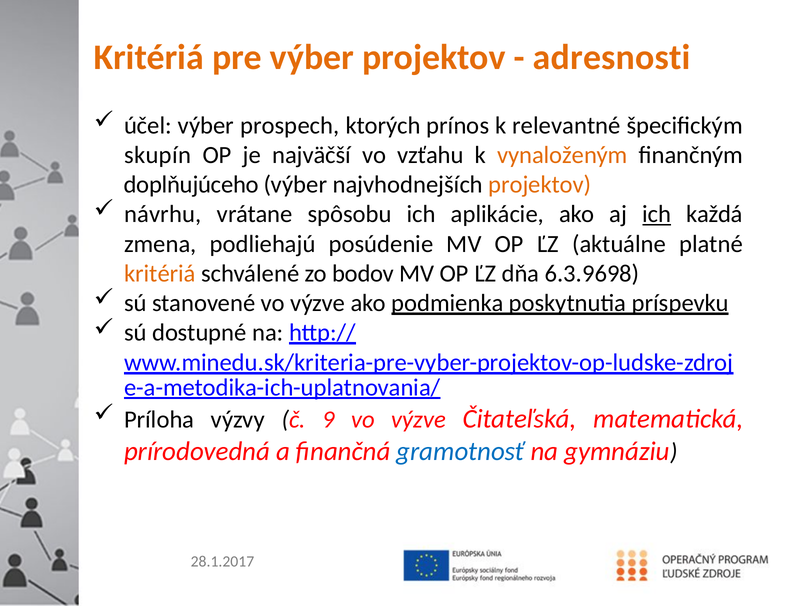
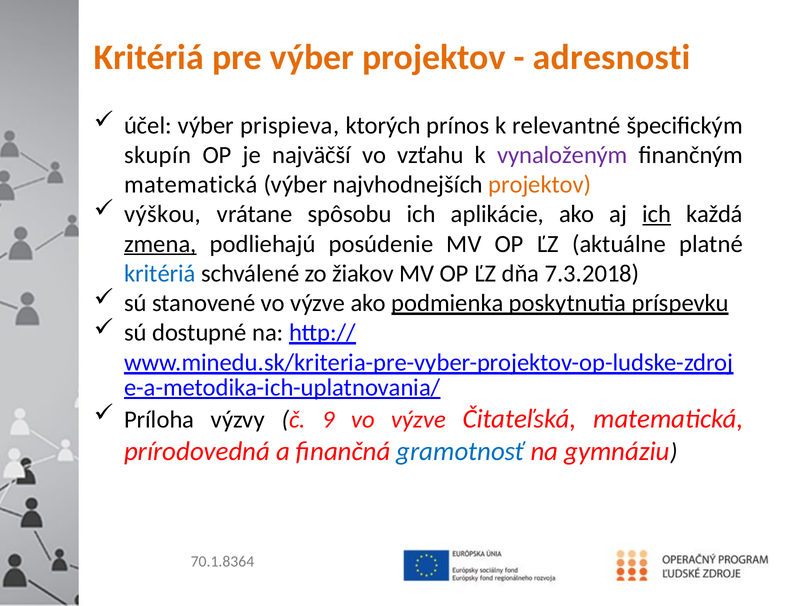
prospech: prospech -> prispieva (290, 125)
vynaloženým colour: orange -> purple (563, 155)
doplňujúceho: doplňujúceho -> matematická (191, 184)
návrhu: návrhu -> výškou (163, 214)
zmena underline: none -> present (160, 244)
kritériá colour: orange -> blue (160, 273)
bodov: bodov -> žiakov (363, 273)
6.3.9698: 6.3.9698 -> 7.3.2018 (592, 273)
28.1.2017: 28.1.2017 -> 70.1.8364 (222, 561)
